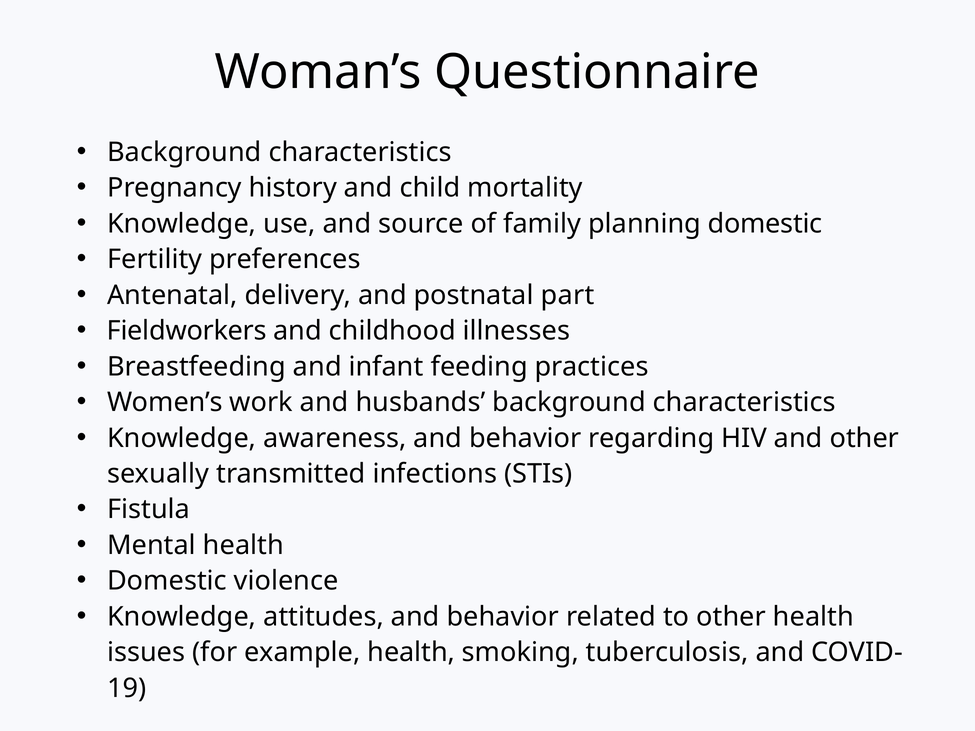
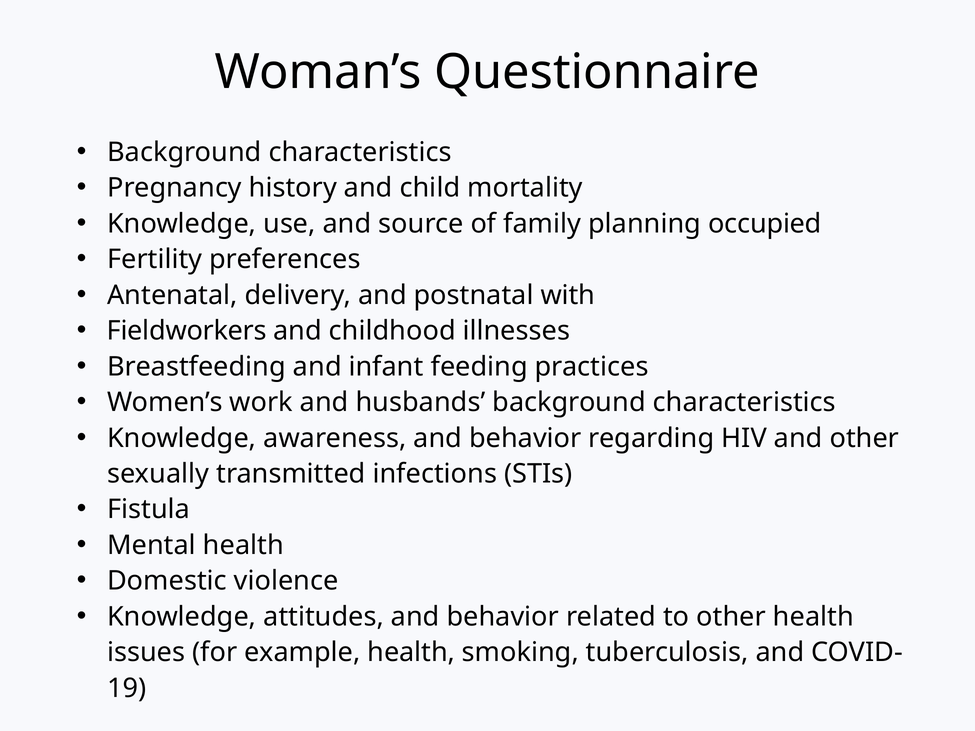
planning domestic: domestic -> occupied (765, 224)
part: part -> with (568, 295)
